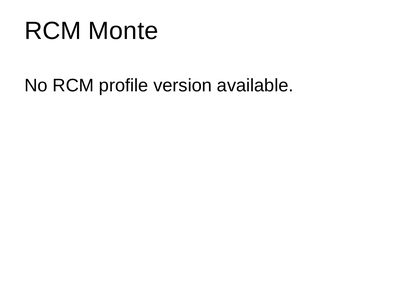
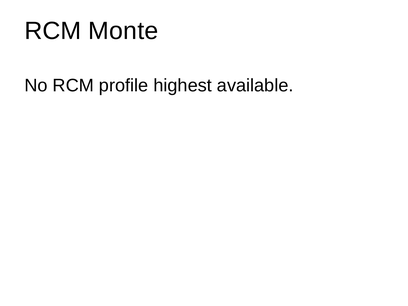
version: version -> highest (183, 86)
